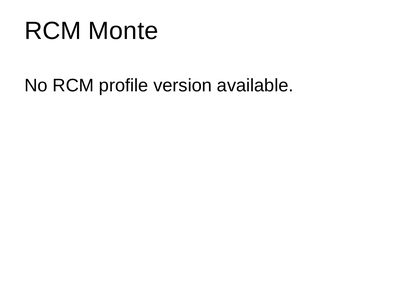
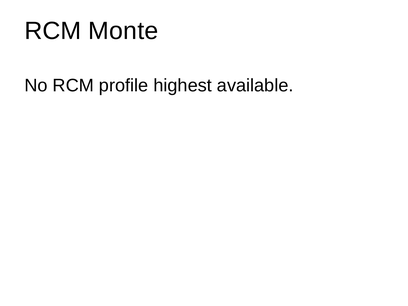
version: version -> highest (183, 86)
